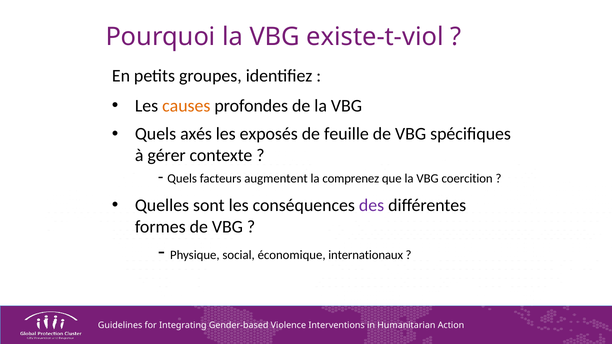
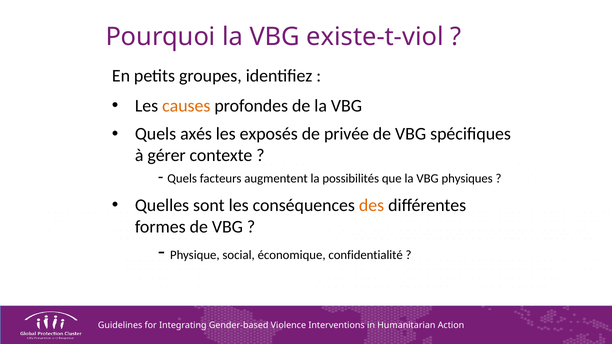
feuille: feuille -> privée (346, 134)
comprenez: comprenez -> possibilités (351, 179)
coercition: coercition -> physiques (467, 179)
des colour: purple -> orange (372, 205)
internationaux: internationaux -> confidentialité (366, 255)
